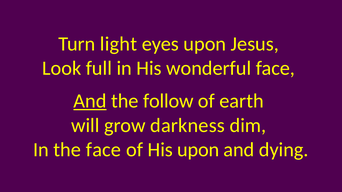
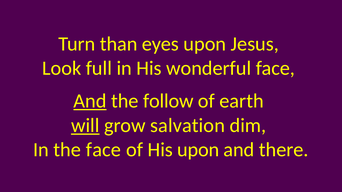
light: light -> than (119, 44)
will underline: none -> present (85, 126)
darkness: darkness -> salvation (188, 126)
dying: dying -> there (284, 150)
